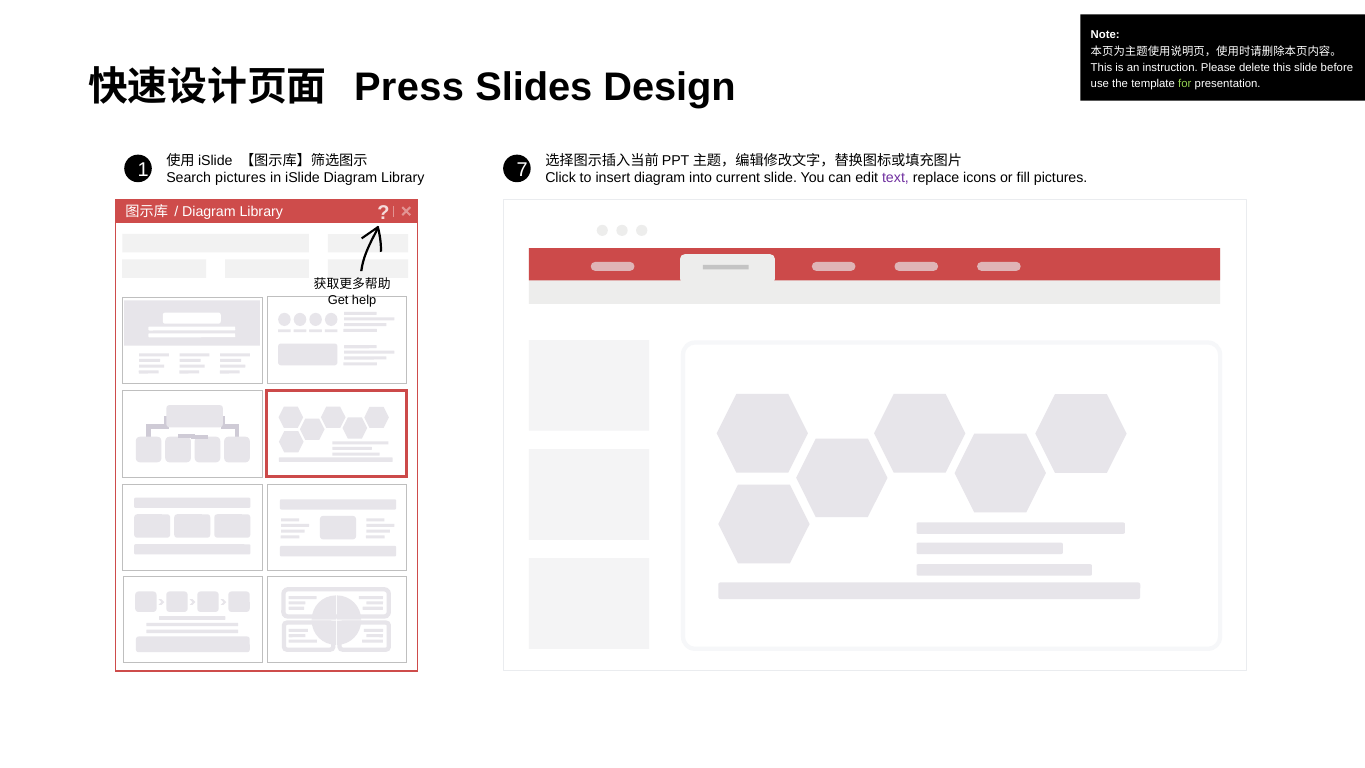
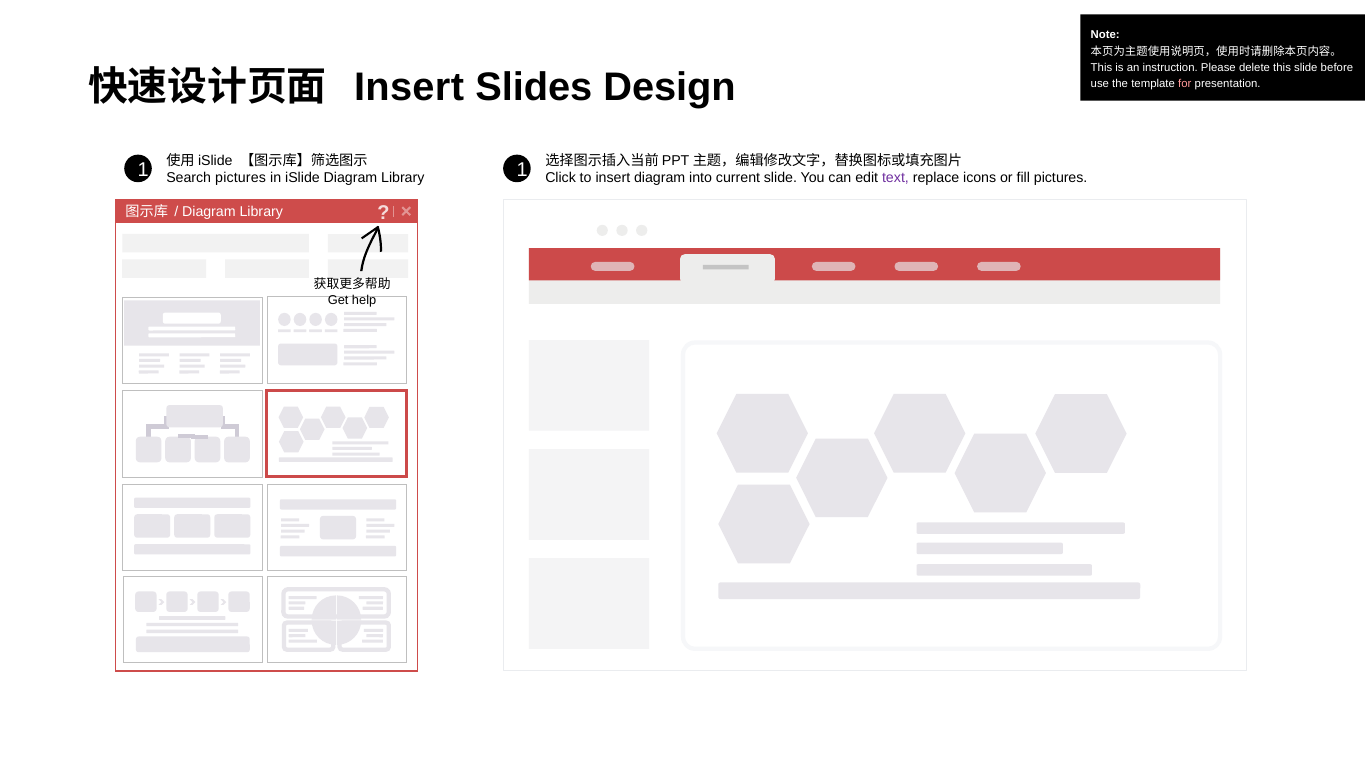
Press: Press -> Insert (409, 87)
for colour: light green -> pink (1185, 84)
1 7: 7 -> 1 (522, 170)
